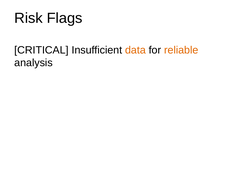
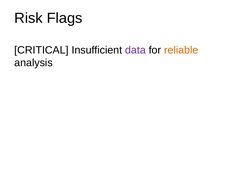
data colour: orange -> purple (135, 50)
